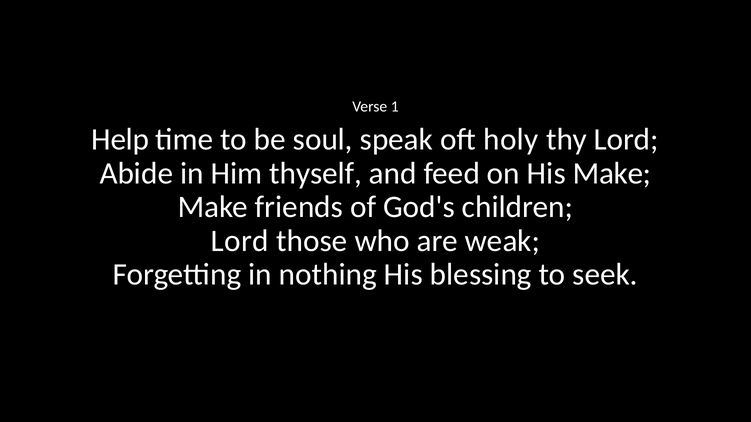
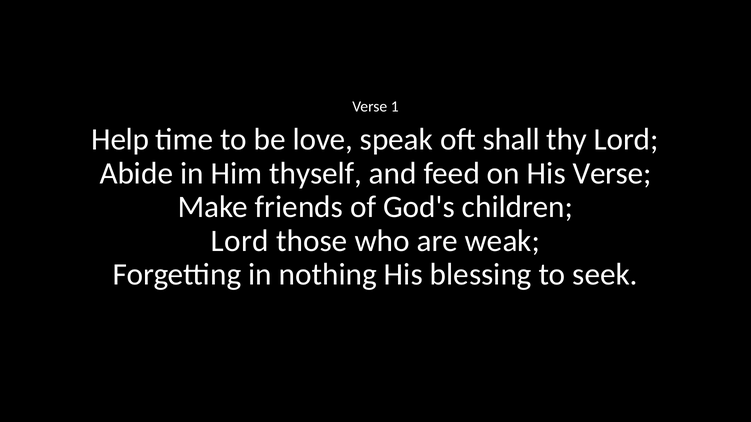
soul: soul -> love (323, 140)
holy: holy -> shall (511, 140)
His Make: Make -> Verse (612, 173)
